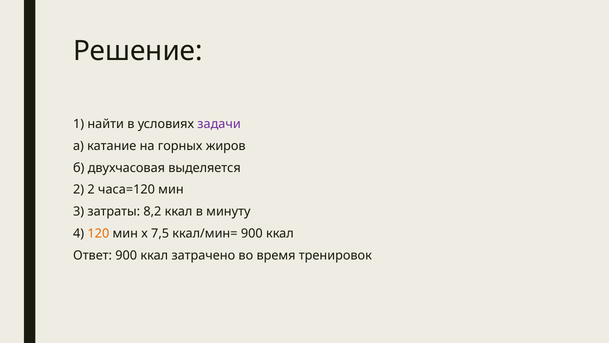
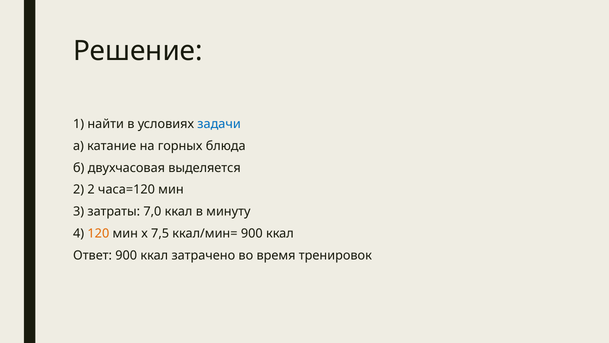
задачи colour: purple -> blue (219, 124)
жиров: жиров -> блюда (226, 146)
8,2: 8,2 -> 7,0 (152, 211)
